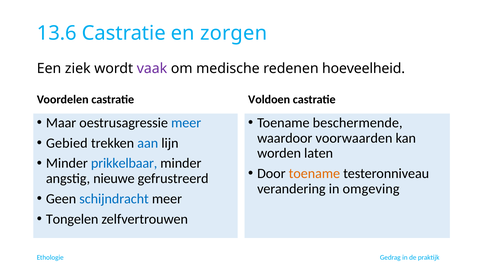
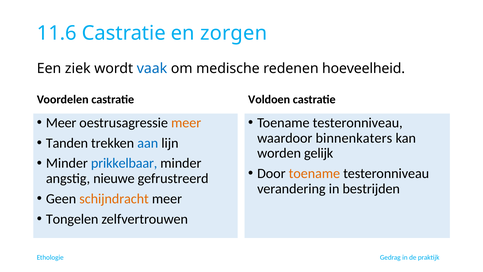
13.6: 13.6 -> 11.6 (57, 33)
vaak colour: purple -> blue (152, 68)
Maar: Maar -> Meer (61, 123)
meer colour: blue -> orange (186, 123)
beschermende: beschermende -> testeronniveau (358, 123)
voorwaarden: voorwaarden -> binnenkaters (354, 138)
Gebied: Gebied -> Tanden (67, 143)
laten: laten -> gelijk (319, 153)
omgeving: omgeving -> bestrijden (371, 188)
schijndracht colour: blue -> orange (114, 199)
